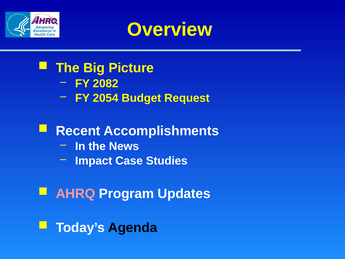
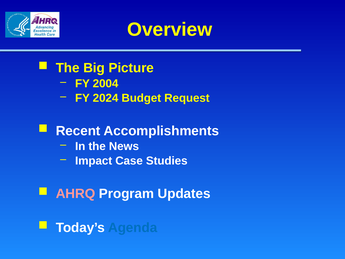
2082: 2082 -> 2004 (106, 83)
2054: 2054 -> 2024 (106, 98)
Agenda colour: black -> blue (133, 227)
